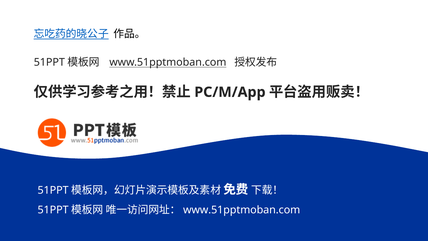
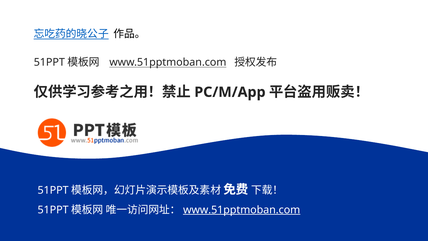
www.51pptmoban.com underline: none -> present (242, 210)
